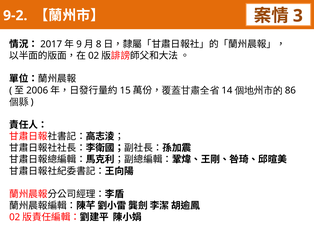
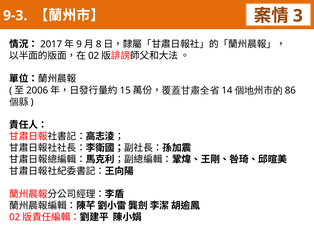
9-2: 9-2 -> 9-3 (15, 16)
